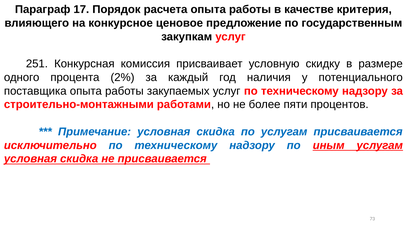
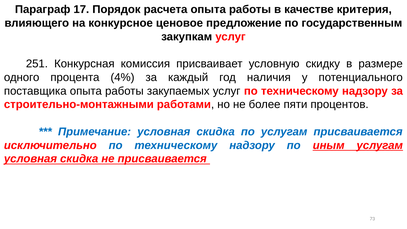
2%: 2% -> 4% (122, 77)
